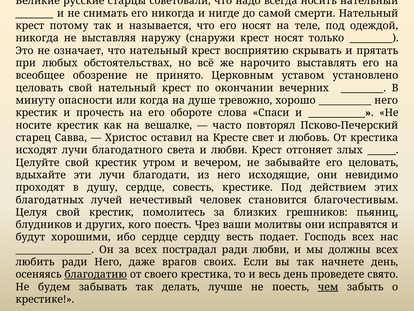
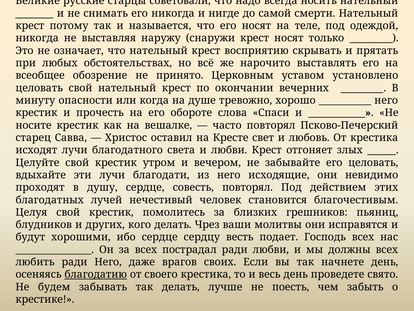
совесть крестике: крестике -> повторял (248, 187)
кого поесть: поесть -> делать (173, 224)
чем underline: present -> none (328, 287)
